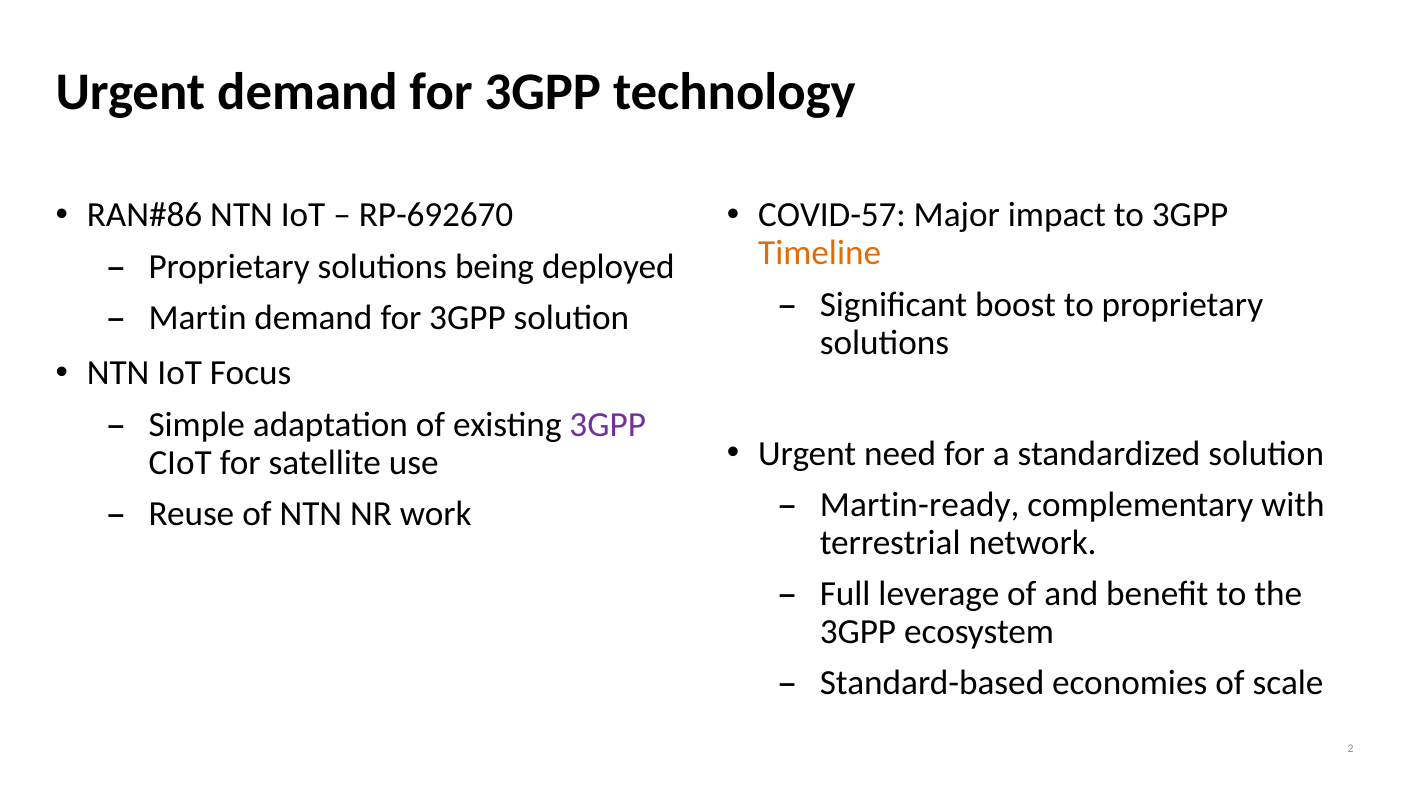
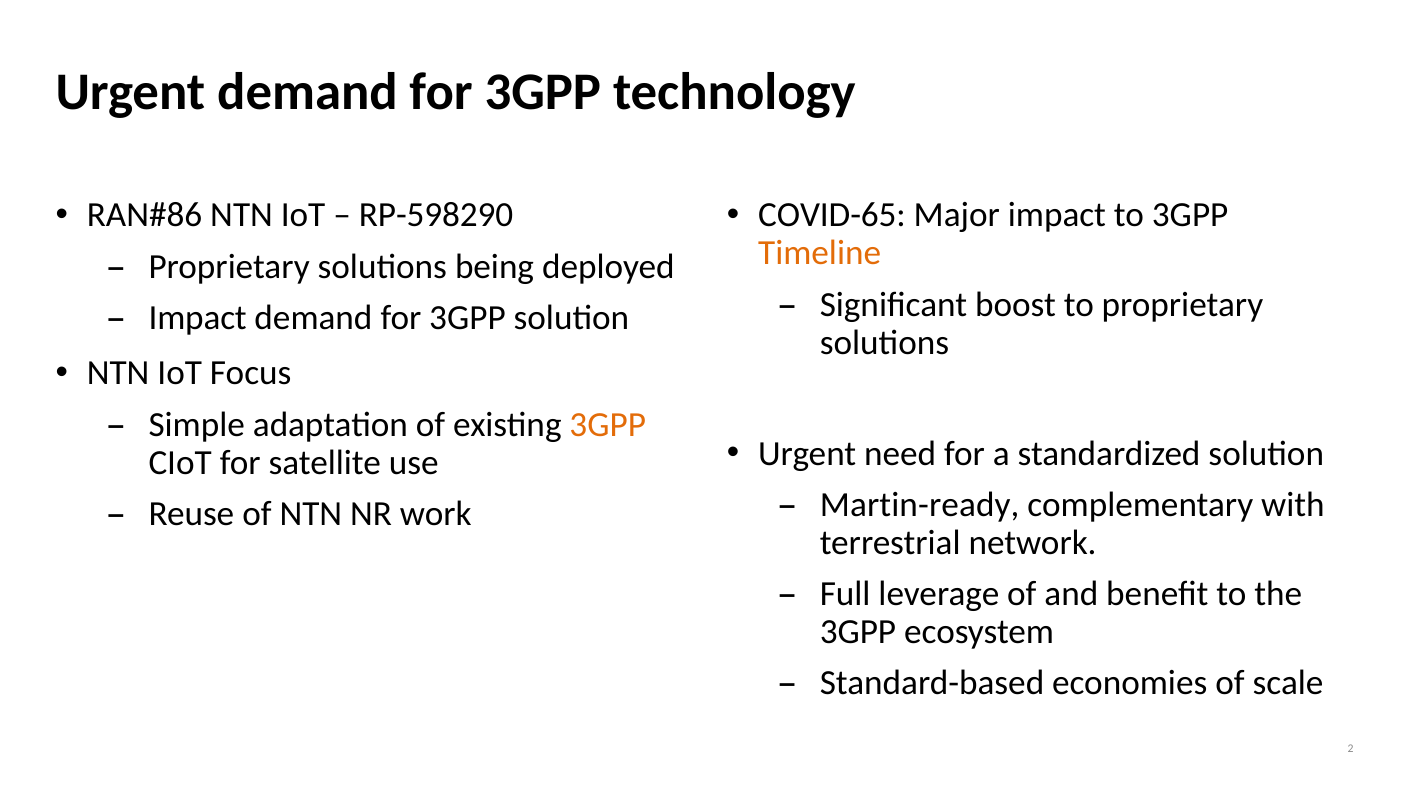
RP-692670: RP-692670 -> RP-598290 (436, 215)
COVID-57: COVID-57 -> COVID-65 (832, 215)
Martin: Martin -> Impact (198, 318)
3GPP colour: purple -> orange (608, 425)
